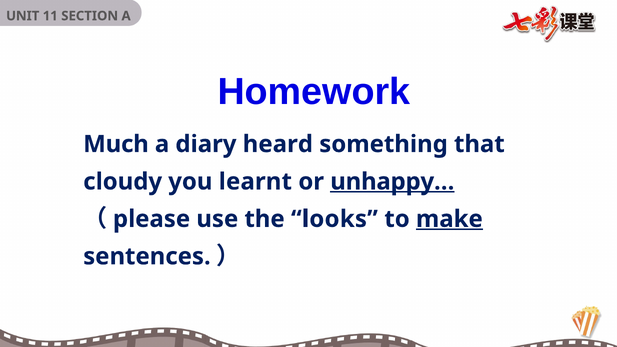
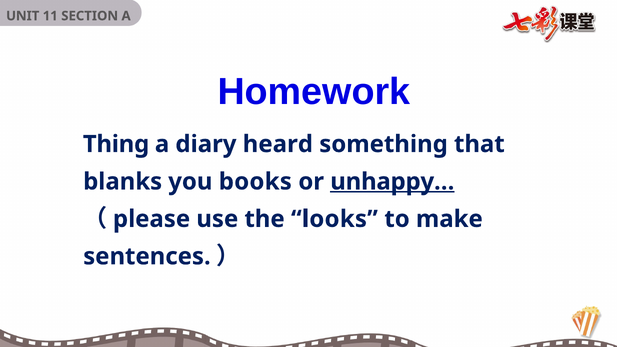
Much: Much -> Thing (116, 144)
cloudy: cloudy -> blanks (123, 182)
learnt: learnt -> books (255, 182)
make underline: present -> none (449, 219)
